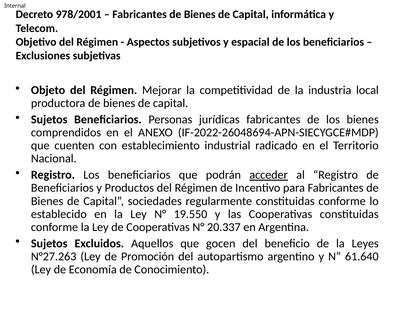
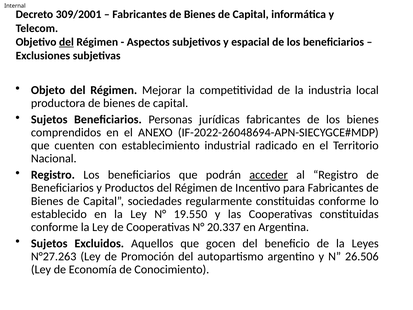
978/2001: 978/2001 -> 309/2001 (79, 14)
del underline: none -> present (66, 42)
61.640: 61.640 -> 26.506 (362, 256)
